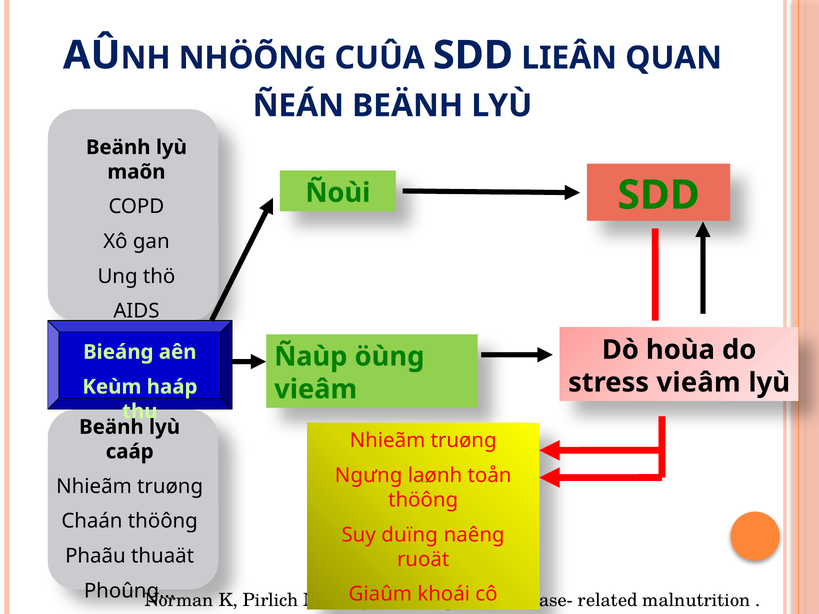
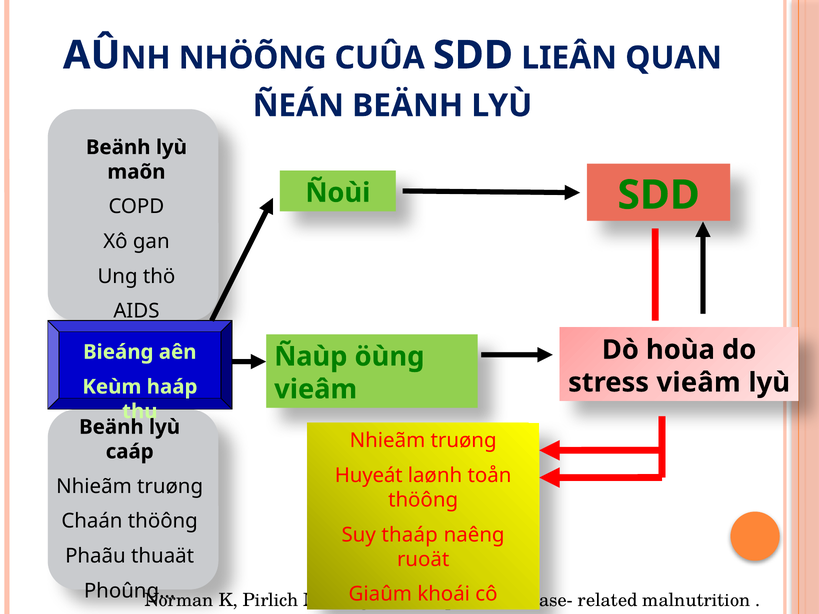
Ngưng: Ngưng -> Huyeát (369, 476)
duïng: duïng -> thaáp (410, 535)
